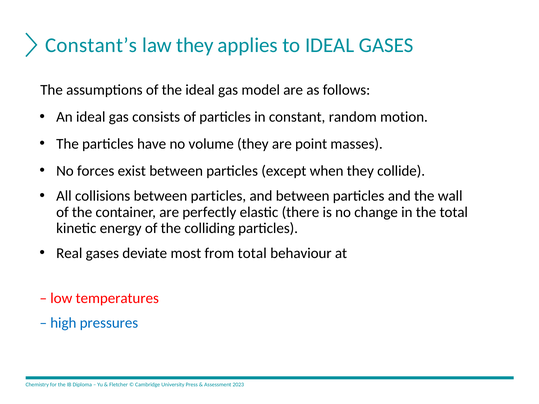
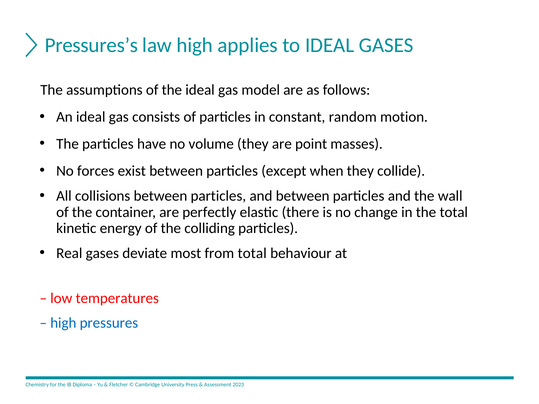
Constant’s: Constant’s -> Pressures’s (91, 45)
law they: they -> high (195, 45)
